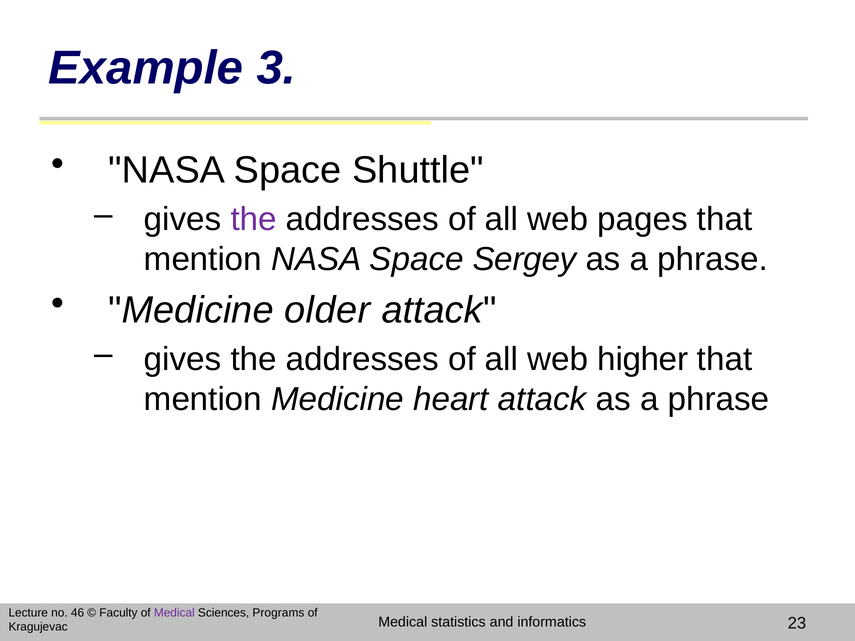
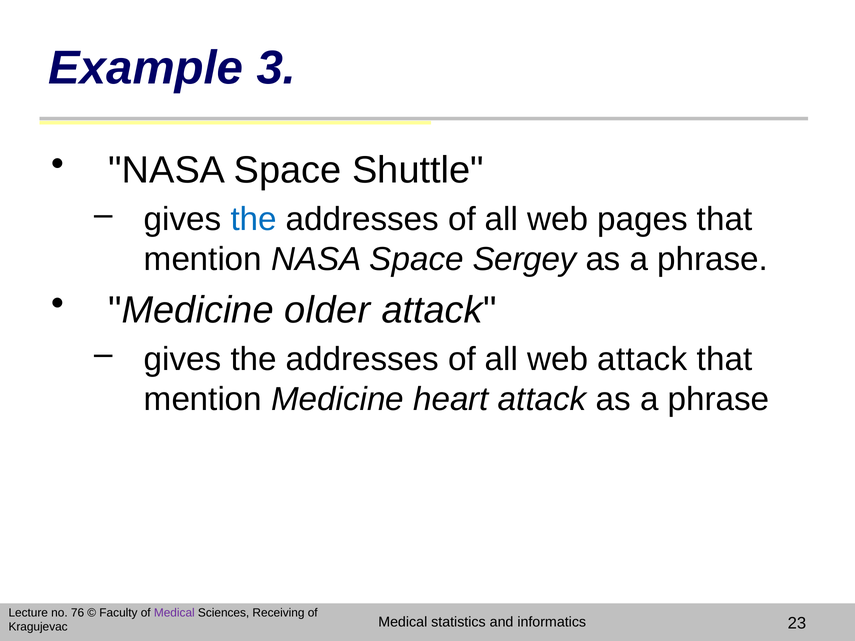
the colour: purple -> blue (254, 220)
web higher: higher -> attack (642, 359)
46: 46 -> 76 (78, 613)
Programs: Programs -> Receiving (278, 613)
